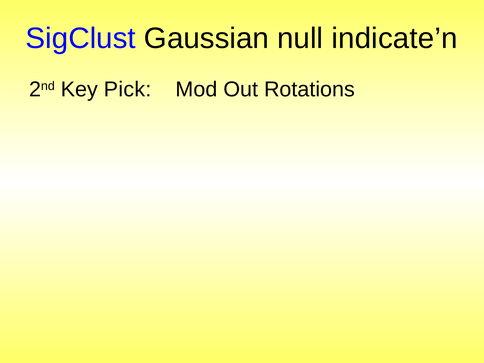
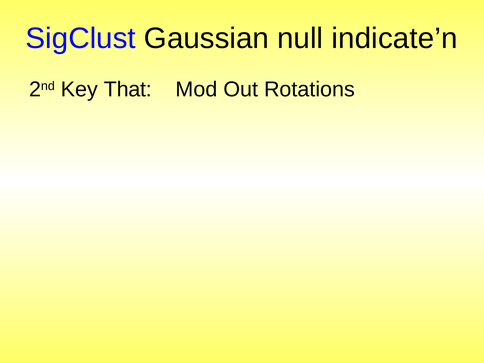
Pick: Pick -> That (128, 89)
